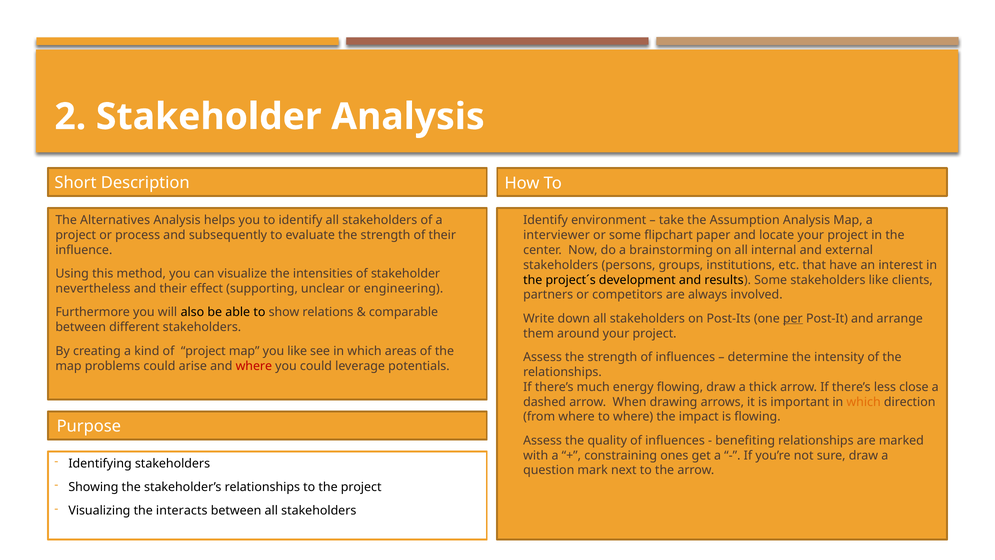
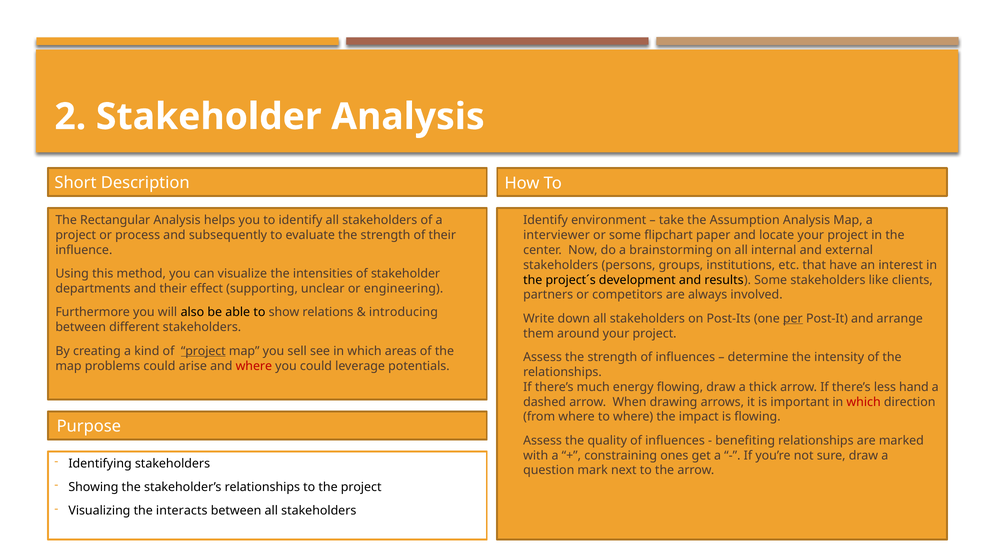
Alternatives: Alternatives -> Rectangular (115, 220)
nevertheless: nevertheless -> departments (93, 289)
comparable: comparable -> introducing (403, 312)
project underline: none -> present (203, 351)
you like: like -> sell (297, 351)
close: close -> hand (914, 387)
which colour: orange -> red (864, 402)
